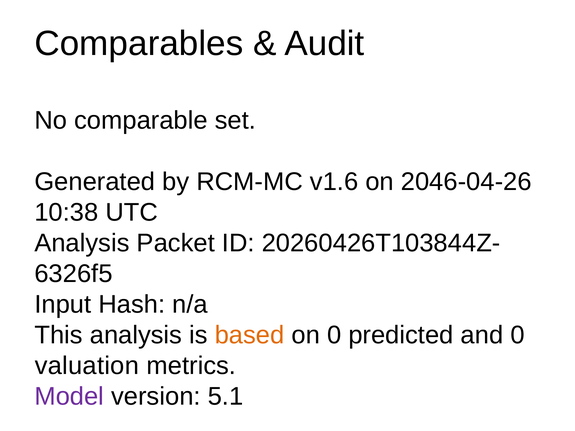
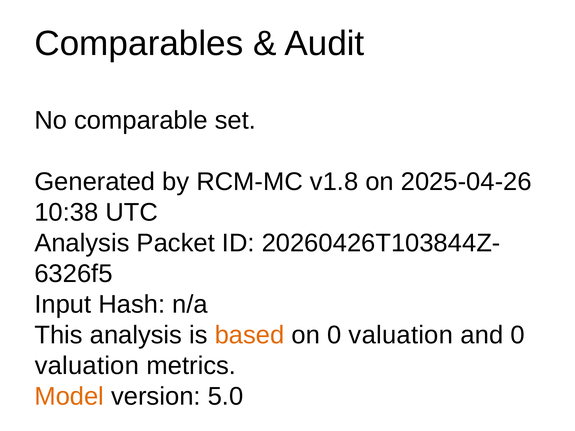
v1.6: v1.6 -> v1.8 (334, 182)
2046-04-26: 2046-04-26 -> 2025-04-26 (466, 182)
on 0 predicted: predicted -> valuation (401, 335)
Model colour: purple -> orange (69, 397)
5.1: 5.1 -> 5.0 (226, 397)
